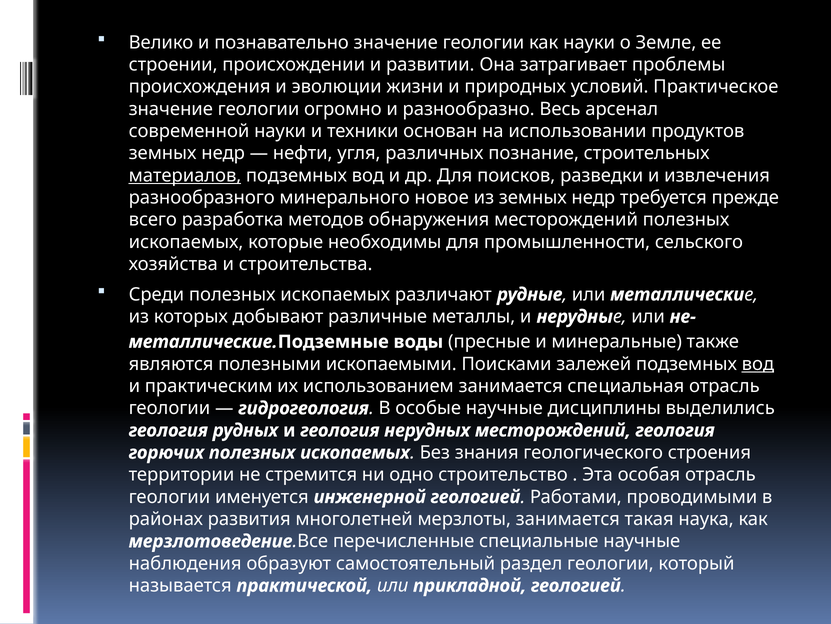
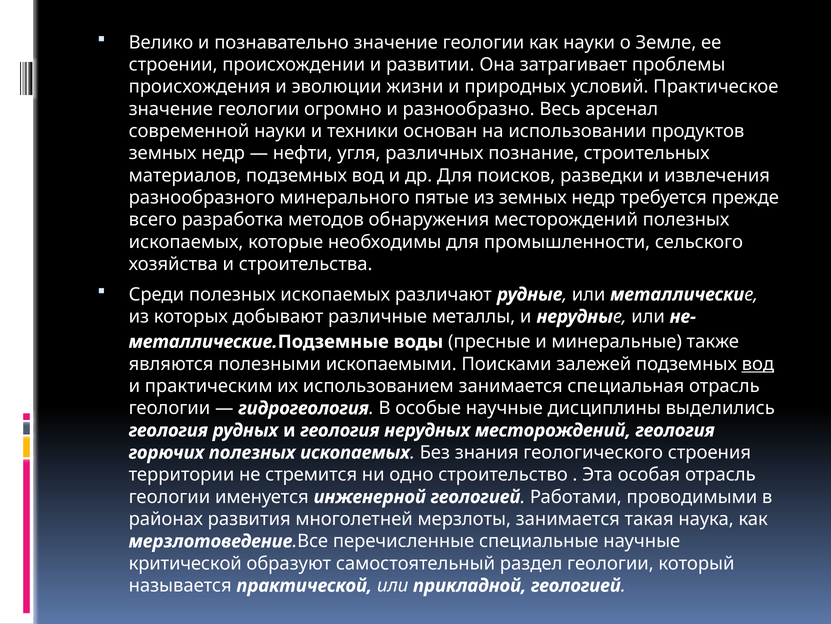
материалов underline: present -> none (185, 175)
новое: новое -> пятые (442, 197)
наблюдения: наблюдения -> критической (185, 563)
